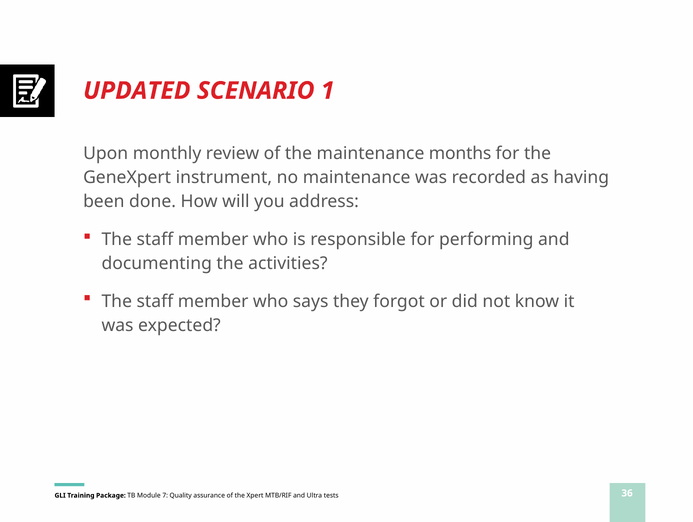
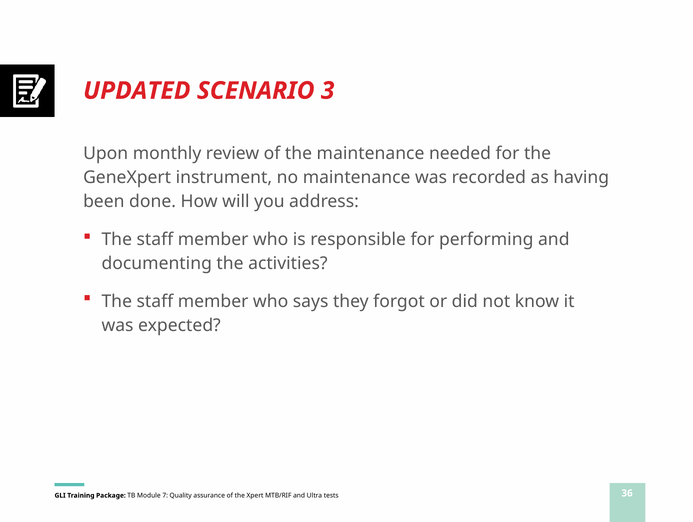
1: 1 -> 3 (328, 91)
months: months -> needed (460, 154)
